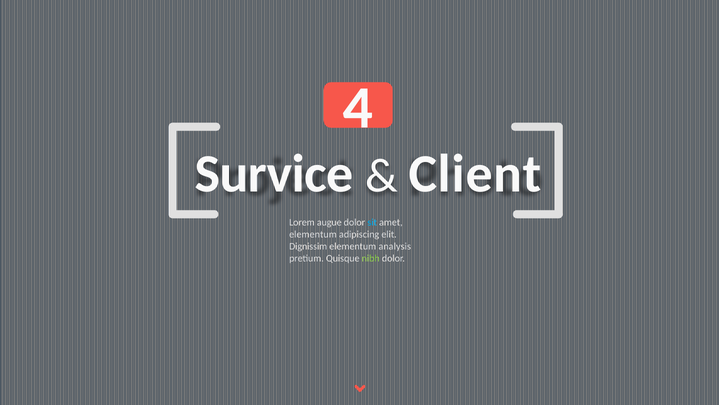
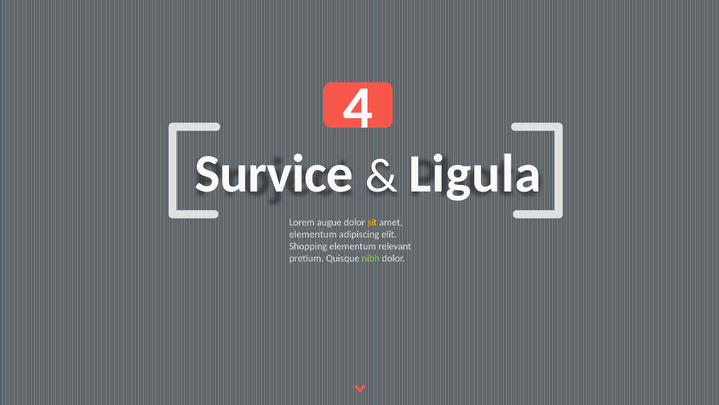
Client: Client -> Ligula (475, 174)
sit colour: light blue -> yellow (372, 222)
Dignissim: Dignissim -> Shopping (308, 246)
analysis: analysis -> relevant (395, 246)
